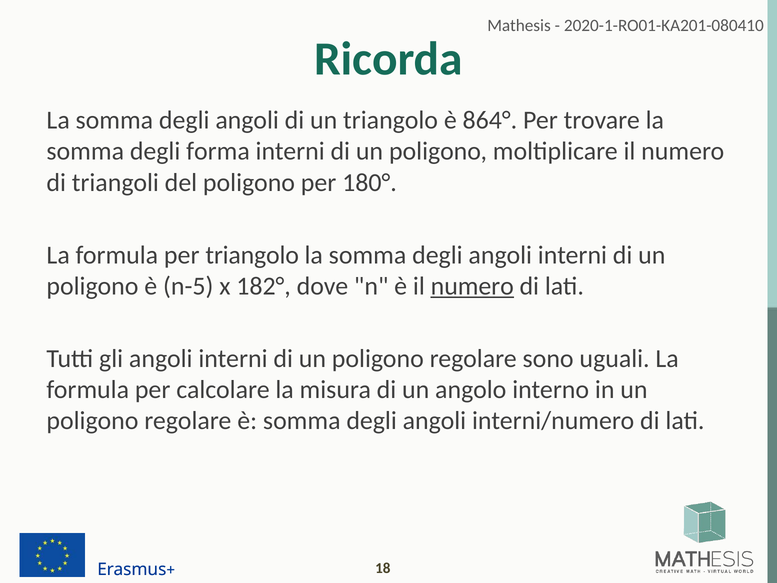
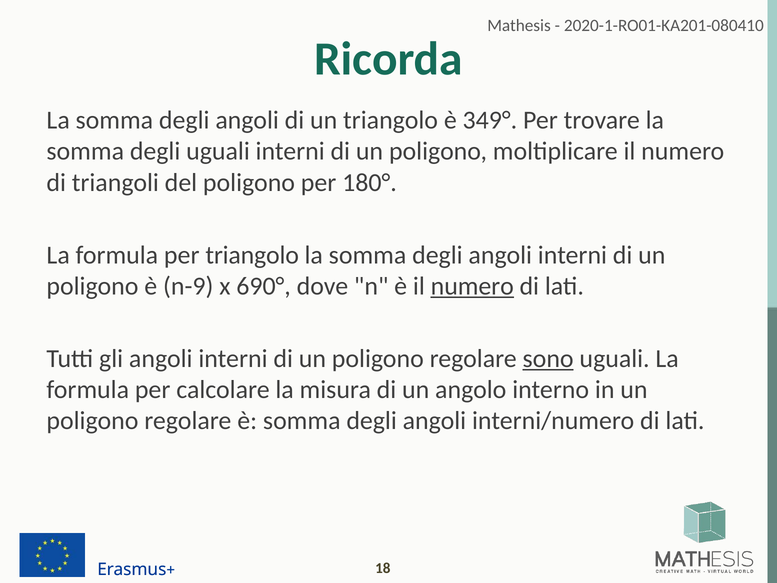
864°: 864° -> 349° (490, 120)
degli forma: forma -> uguali (218, 151)
n-5: n-5 -> n-9 (188, 286)
182°: 182° -> 690° (264, 286)
sono underline: none -> present (548, 359)
